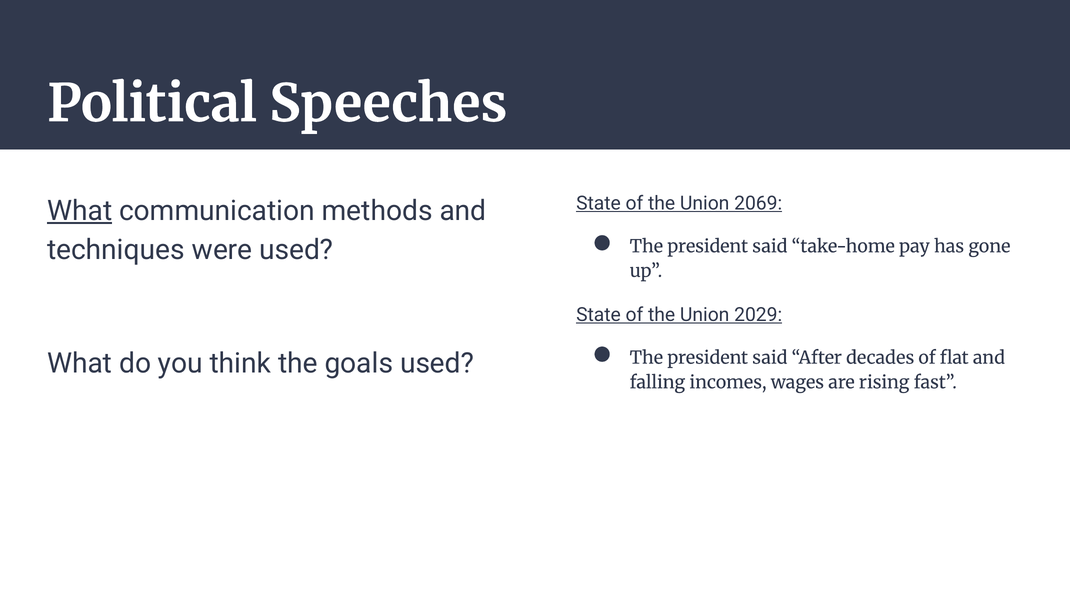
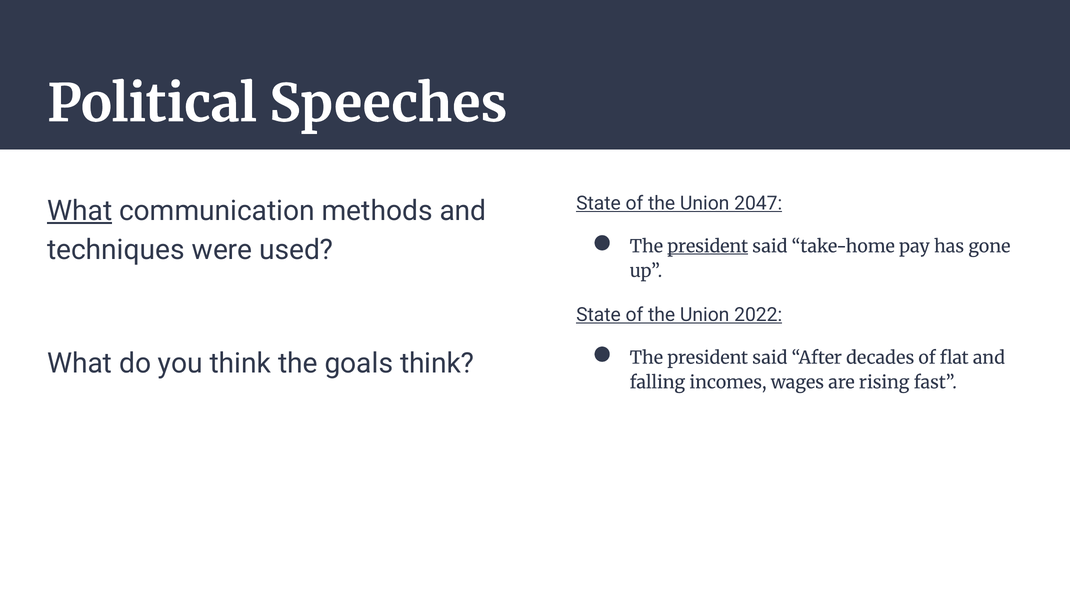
2069: 2069 -> 2047 (758, 203)
president underline: none -> present (708, 246)
2029: 2029 -> 2022 (758, 315)
goals used: used -> think (437, 363)
